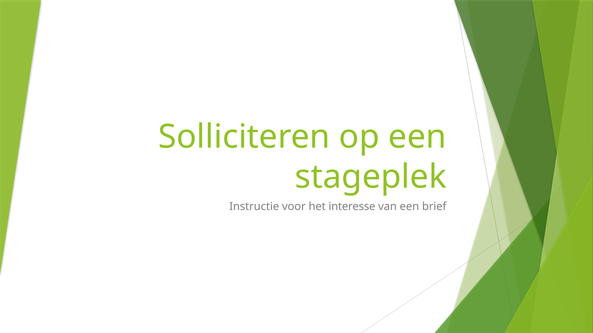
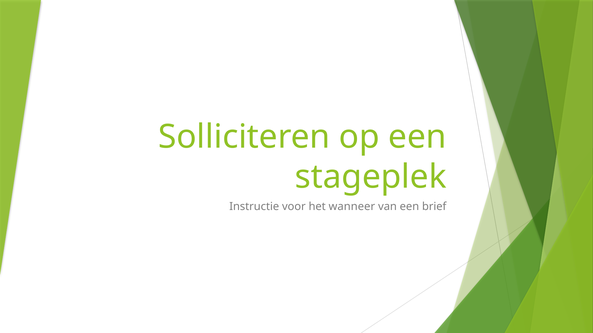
interesse: interesse -> wanneer (352, 207)
